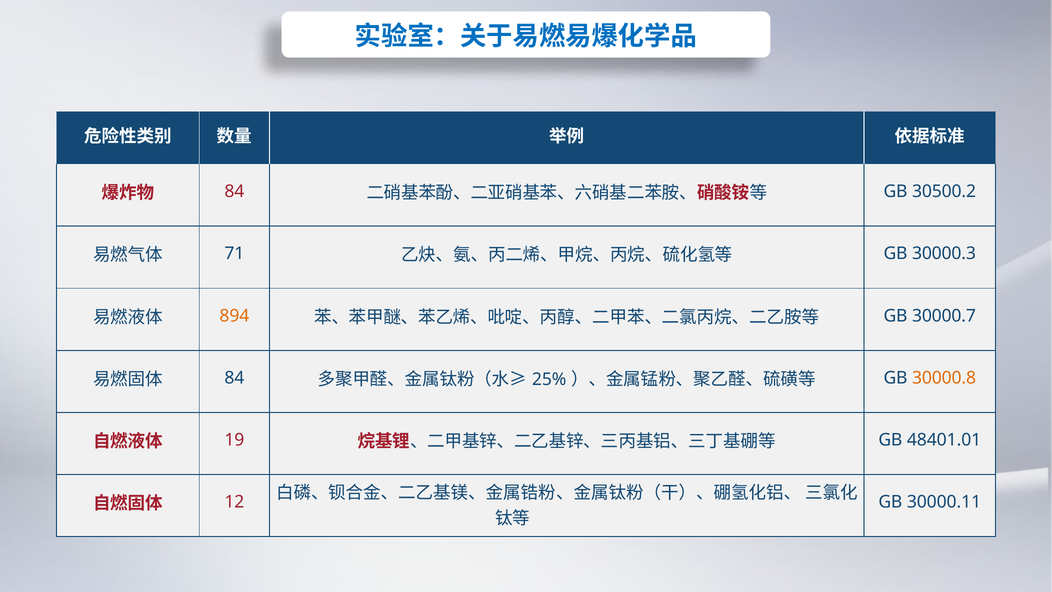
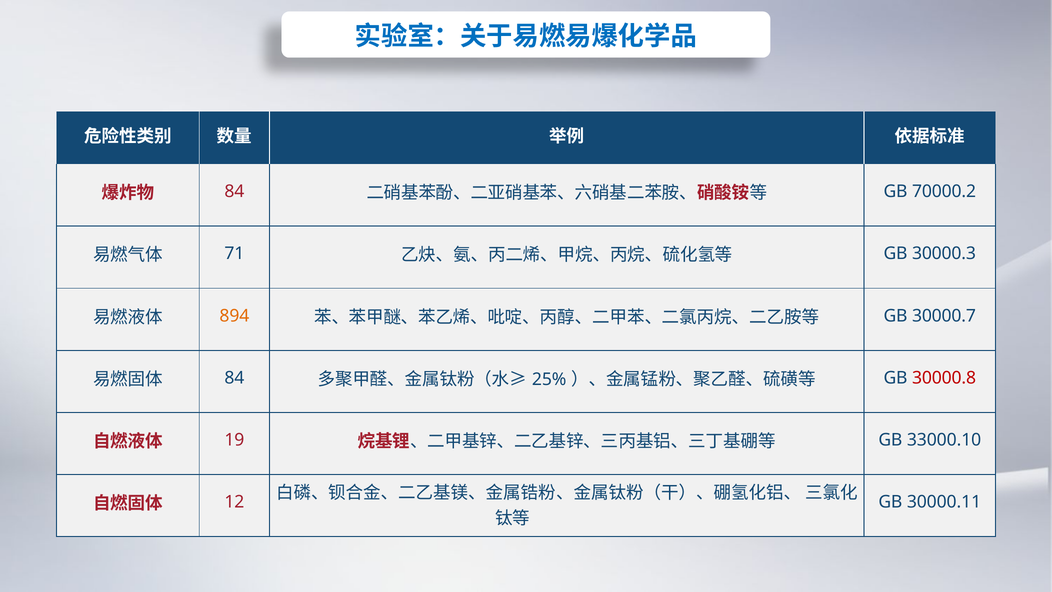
30500.2: 30500.2 -> 70000.2 (944, 191)
30000.8 colour: orange -> red (944, 378)
48401.01: 48401.01 -> 33000.10 (944, 440)
